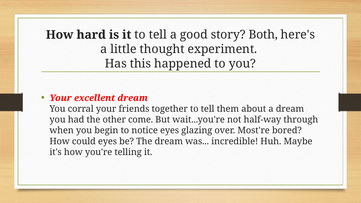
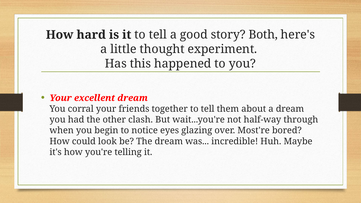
come: come -> clash (141, 120)
could eyes: eyes -> look (107, 141)
